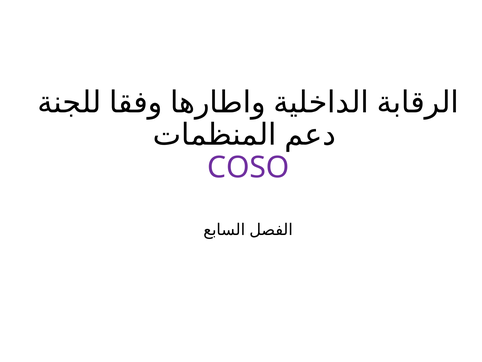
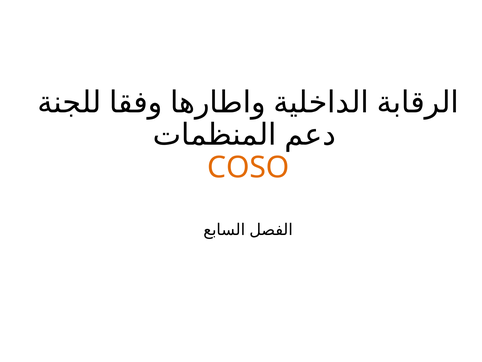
COSO colour: purple -> orange (248, 167)
